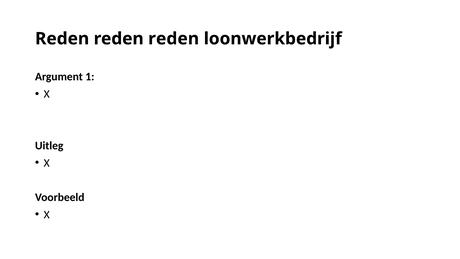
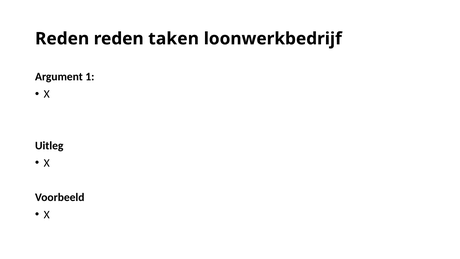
reden: reden -> taken (174, 39)
